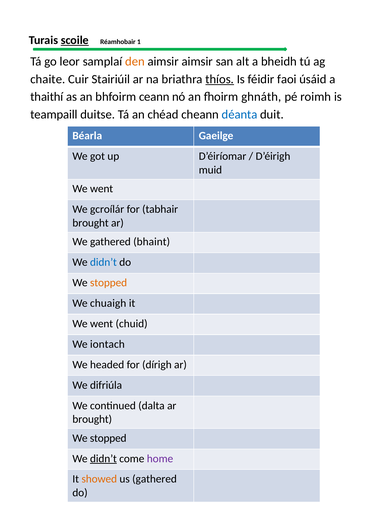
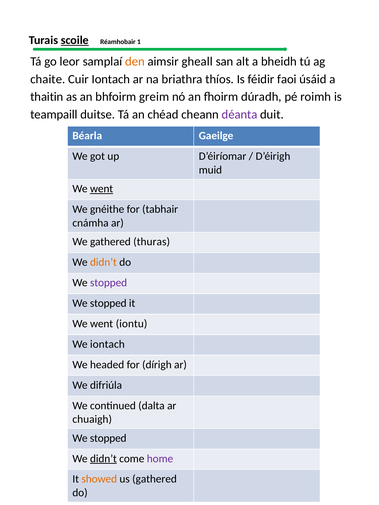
aimsir aimsir: aimsir -> gheall (197, 62)
Cuir Stairiúil: Stairiúil -> Iontach (111, 79)
thíos underline: present -> none (220, 79)
thaithí: thaithí -> thaitin (47, 97)
ceann: ceann -> greim (154, 97)
ghnáth: ghnáth -> dúradh (261, 97)
déanta colour: blue -> purple (240, 115)
went underline: none -> present (102, 189)
gcroílár: gcroílár -> gnéithe (107, 209)
brought: brought -> cnámha (91, 223)
bhaint: bhaint -> thuras (152, 242)
didn’t colour: blue -> orange (103, 262)
stopped colour: orange -> purple (109, 283)
chuaigh: chuaigh -> stopped (108, 303)
chuid: chuid -> iontu (132, 324)
brought: brought -> chuaigh (92, 420)
